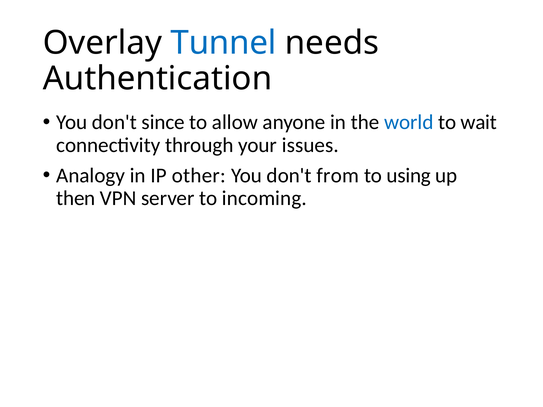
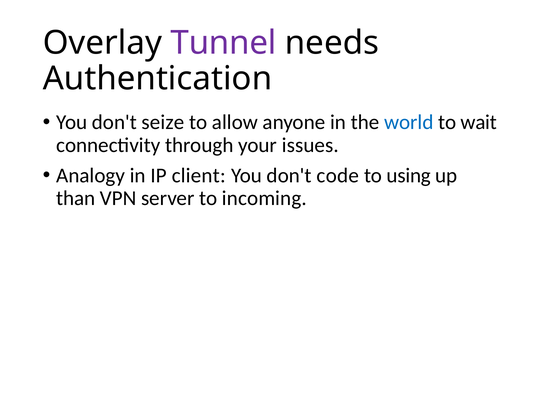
Tunnel colour: blue -> purple (224, 43)
since: since -> seize (163, 122)
other: other -> client (199, 176)
from: from -> code (338, 176)
then: then -> than (76, 198)
